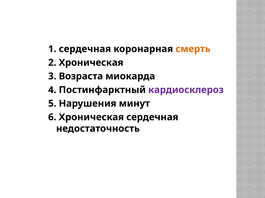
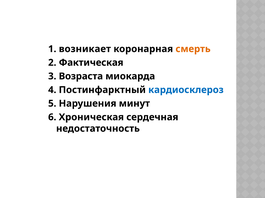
1 сердечная: сердечная -> возникает (85, 49)
2 Хроническая: Хроническая -> Фактическая (91, 63)
кардиосклероз colour: purple -> blue (186, 90)
